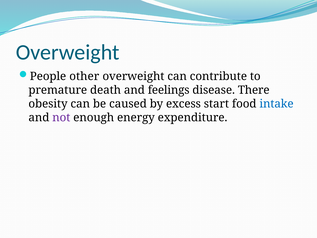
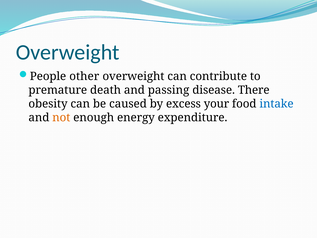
feelings: feelings -> passing (169, 90)
start: start -> your (216, 104)
not colour: purple -> orange (61, 118)
